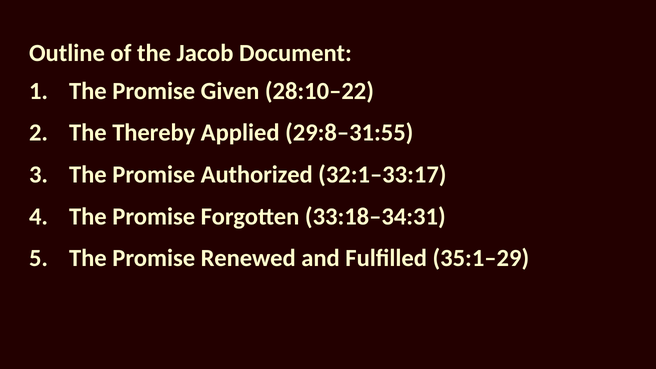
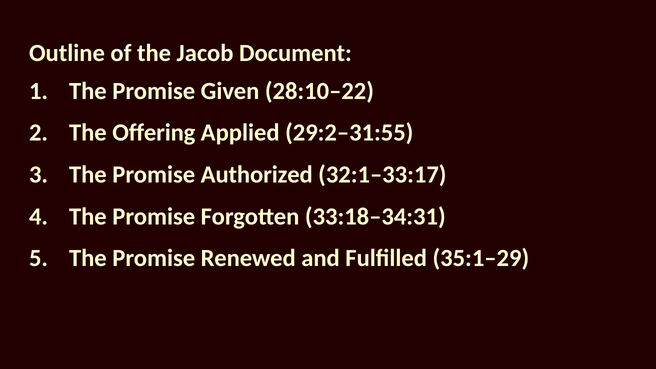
Thereby: Thereby -> Offering (154, 133)
29:8–31:55: 29:8–31:55 -> 29:2–31:55 (349, 133)
